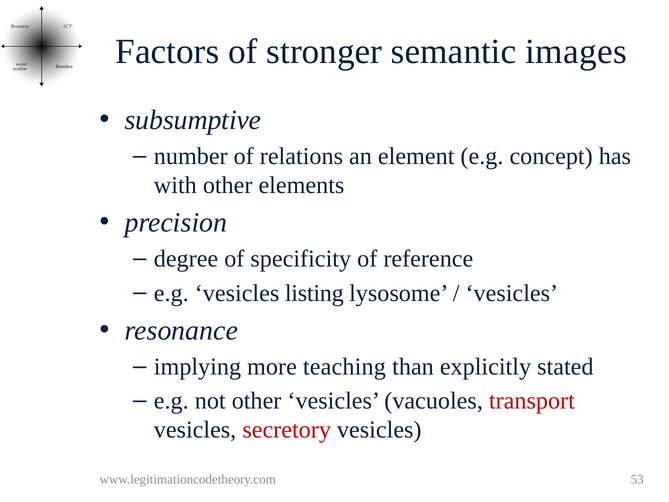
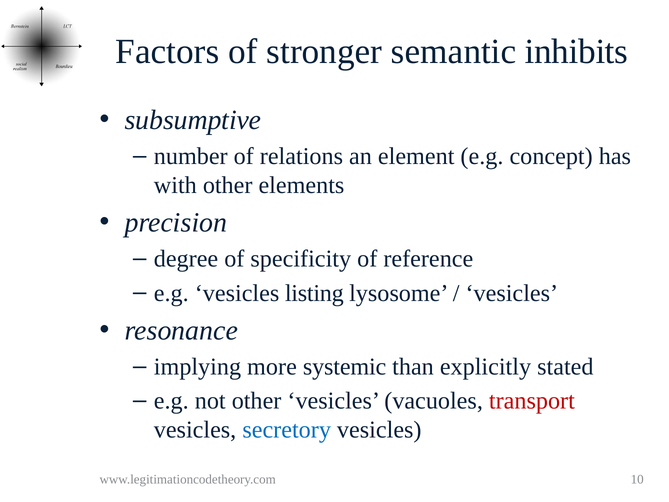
images: images -> inhibits (576, 52)
teaching: teaching -> systemic (345, 367)
secretory colour: red -> blue (287, 430)
53: 53 -> 10 (637, 479)
